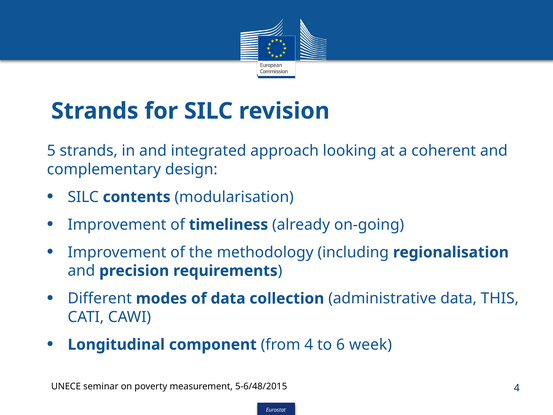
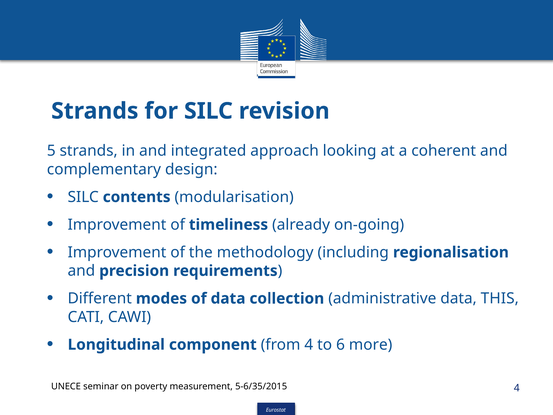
week: week -> more (371, 344)
5-6/48/2015: 5-6/48/2015 -> 5-6/35/2015 (261, 386)
